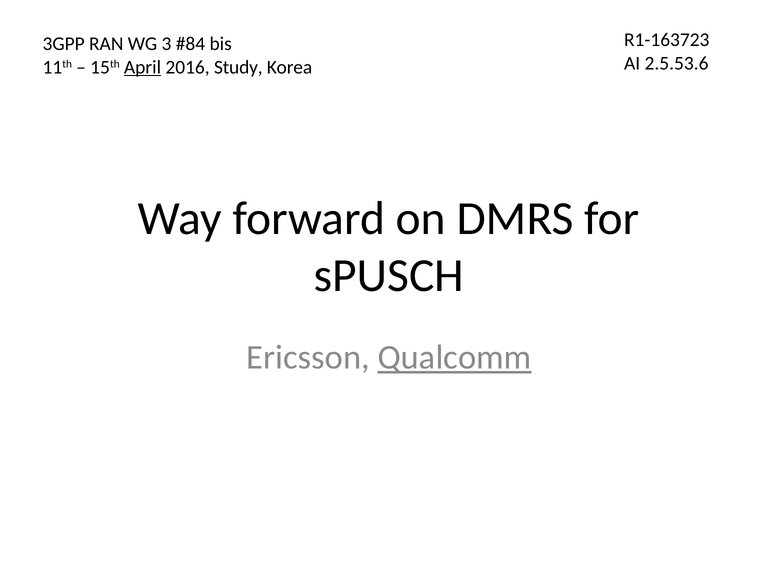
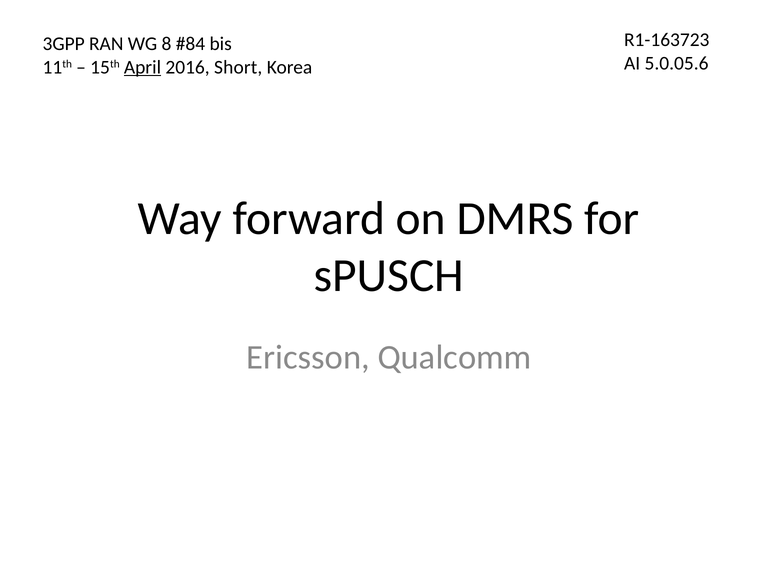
3: 3 -> 8 (166, 44)
2.5.53.6: 2.5.53.6 -> 5.0.05.6 (677, 63)
Study: Study -> Short (238, 67)
Qualcomm underline: present -> none (455, 358)
